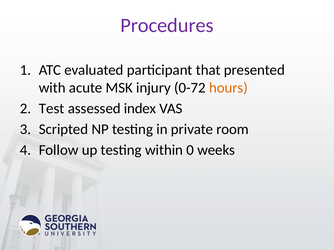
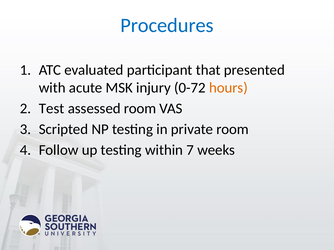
Procedures colour: purple -> blue (167, 25)
assessed index: index -> room (140, 109)
0: 0 -> 7 (190, 150)
